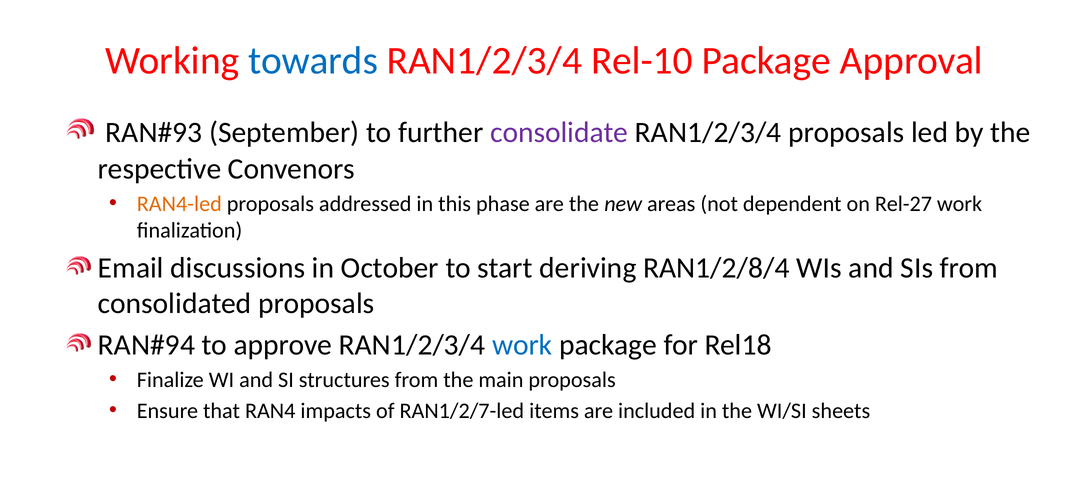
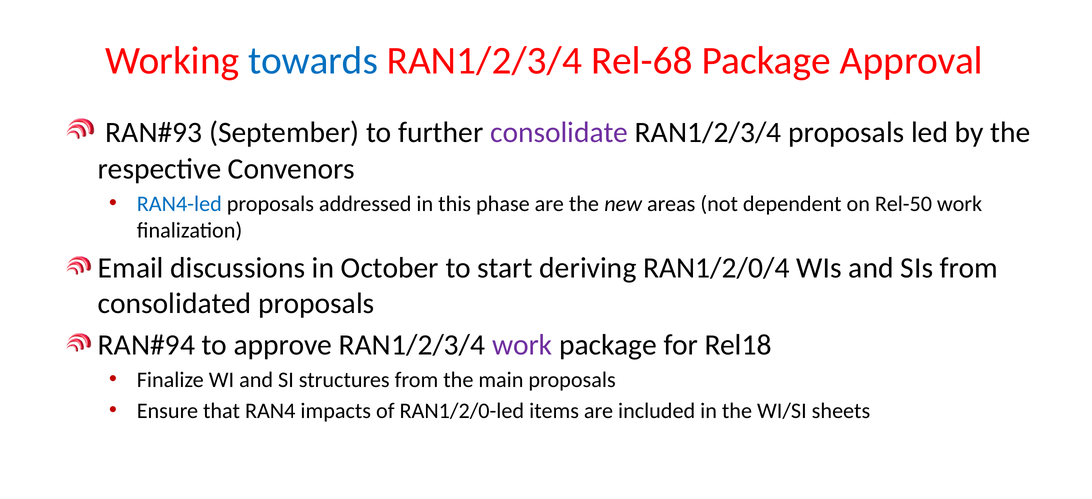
Rel-10: Rel-10 -> Rel-68 (642, 61)
RAN4-led colour: orange -> blue (179, 204)
Rel-27: Rel-27 -> Rel-50 (903, 204)
RAN1/2/8/4: RAN1/2/8/4 -> RAN1/2/0/4 (716, 268)
work colour: blue -> purple (522, 345)
RAN1/2/7-led: RAN1/2/7-led -> RAN1/2/0-led (462, 411)
